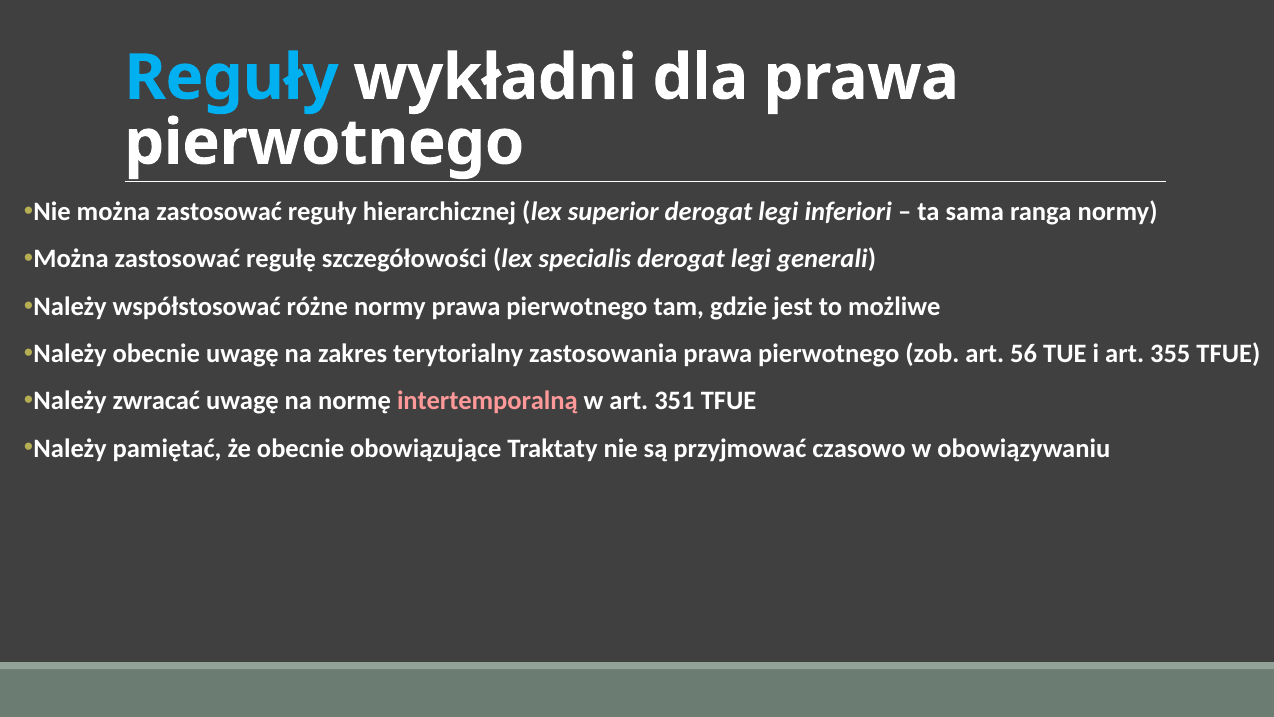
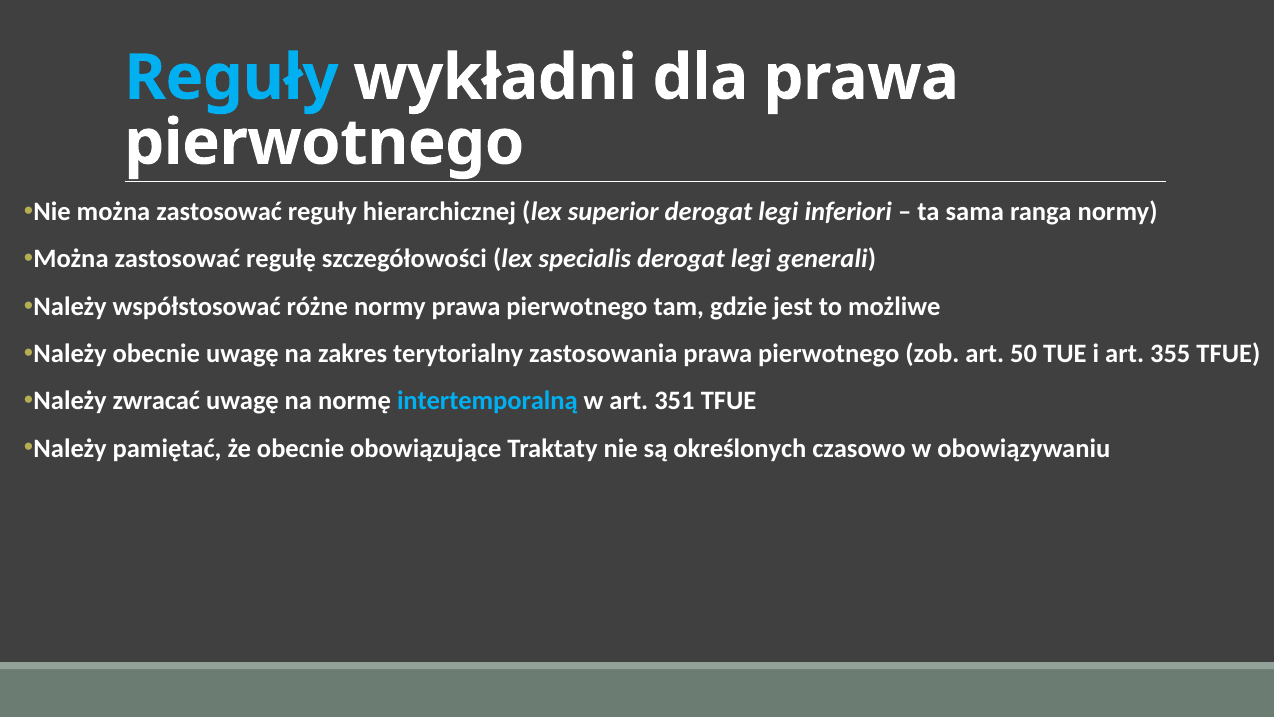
56: 56 -> 50 (1024, 354)
intertemporalną colour: pink -> light blue (487, 401)
przyjmować: przyjmować -> określonych (740, 448)
